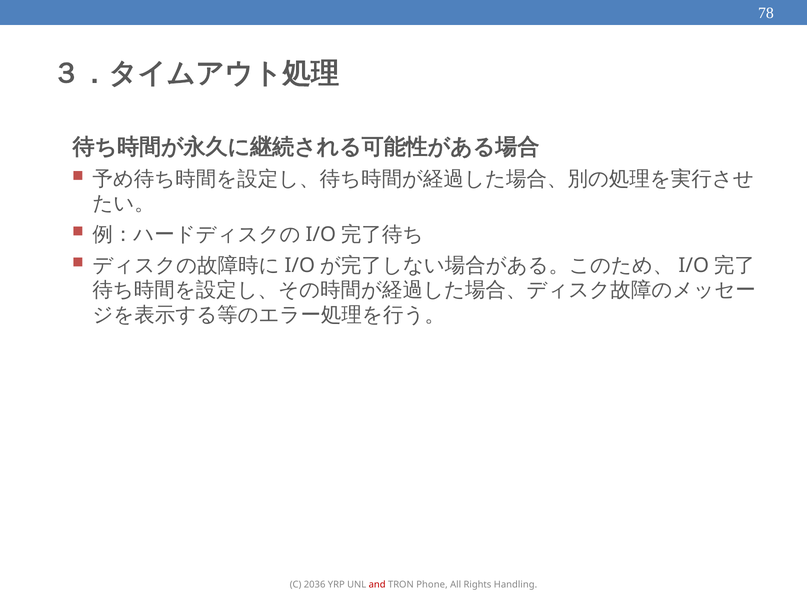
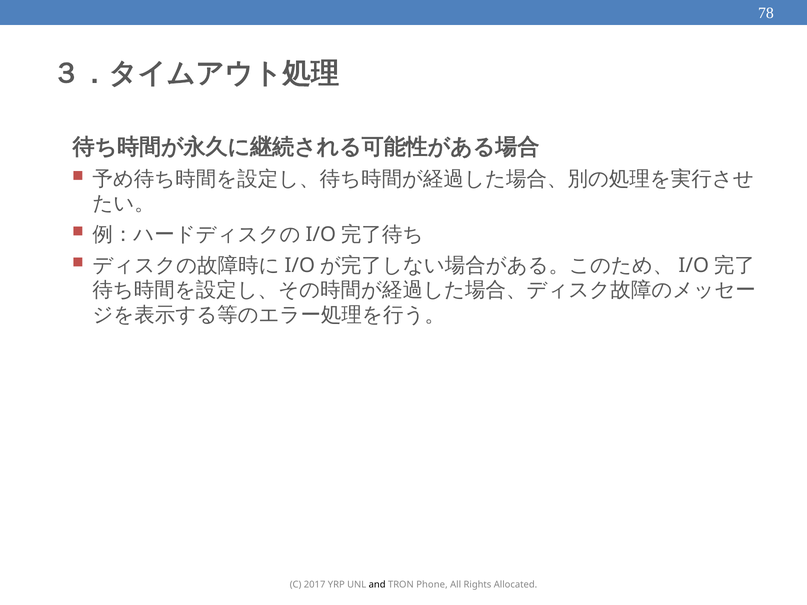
2036: 2036 -> 2017 (315, 585)
and colour: red -> black (377, 585)
Handling: Handling -> Allocated (516, 585)
